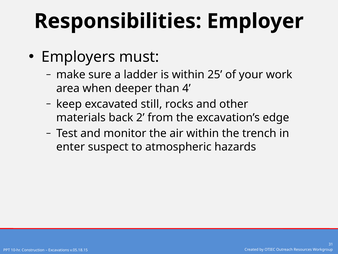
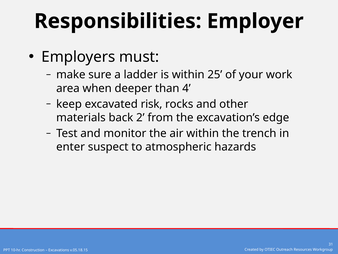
still: still -> risk (152, 104)
